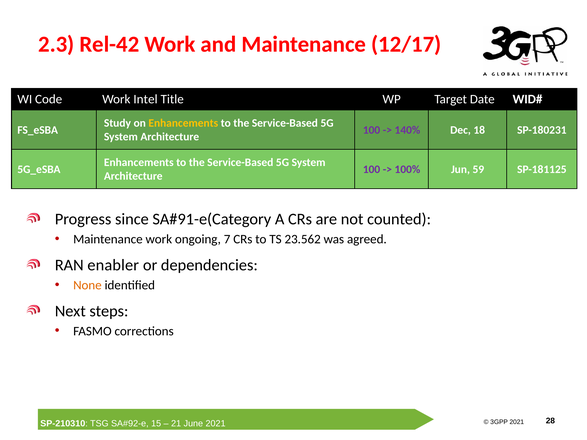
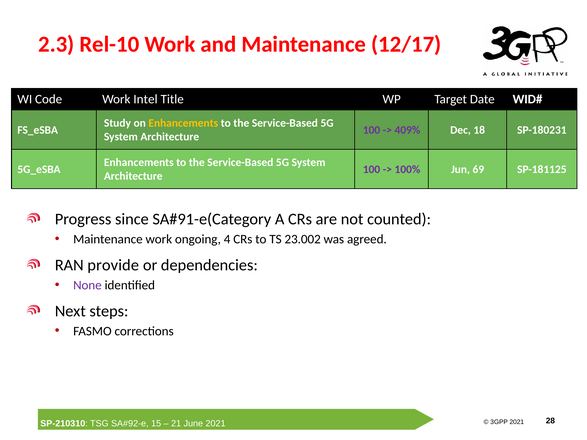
Rel-42: Rel-42 -> Rel-10 (109, 44)
140%: 140% -> 409% (407, 130)
59: 59 -> 69 (478, 169)
7: 7 -> 4 (227, 239)
23.562: 23.562 -> 23.002 (303, 239)
enabler: enabler -> provide (113, 265)
None colour: orange -> purple (87, 285)
